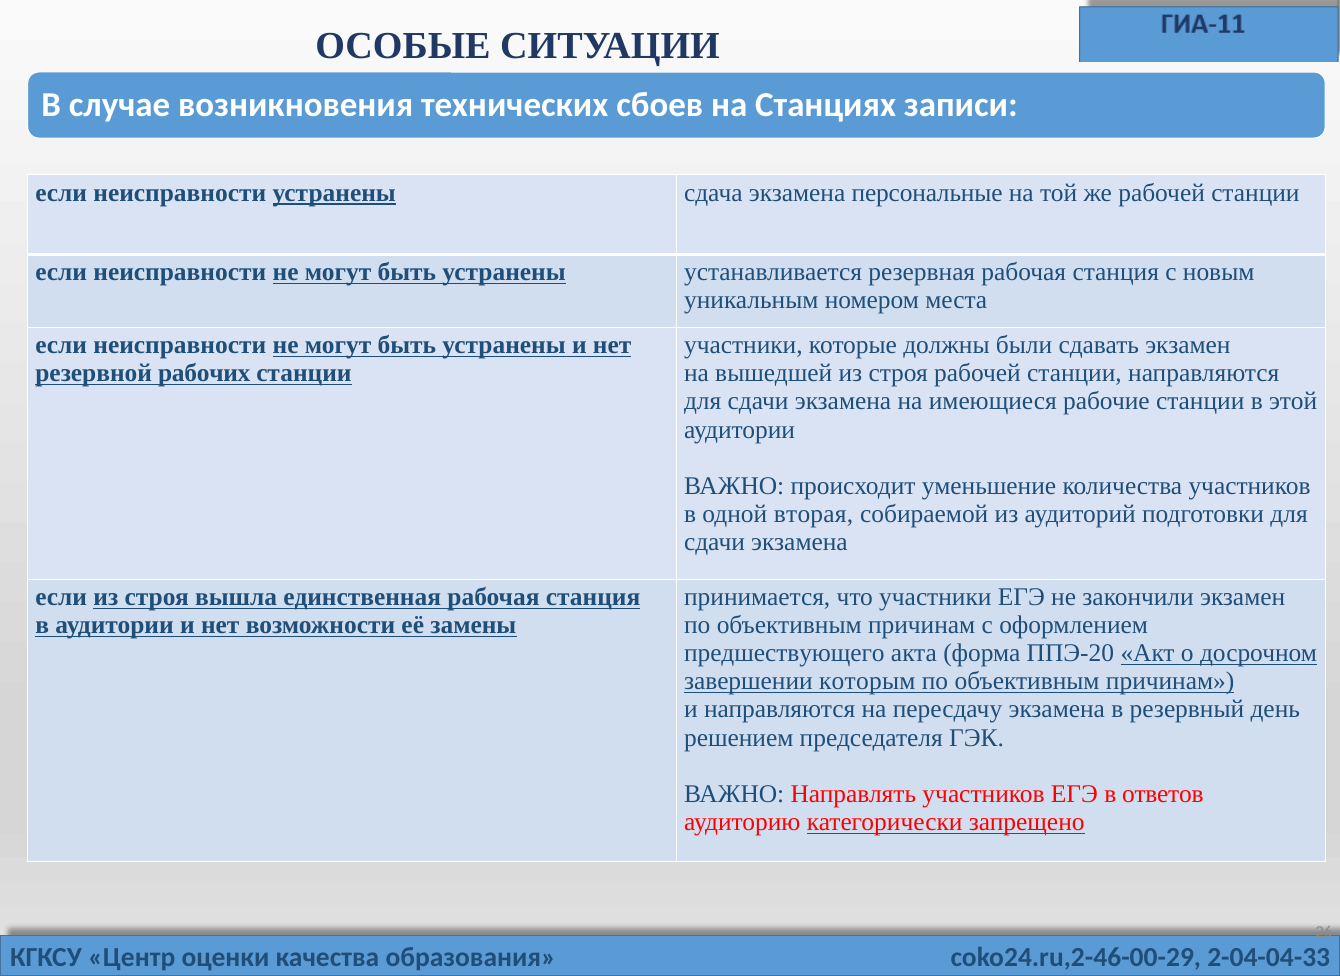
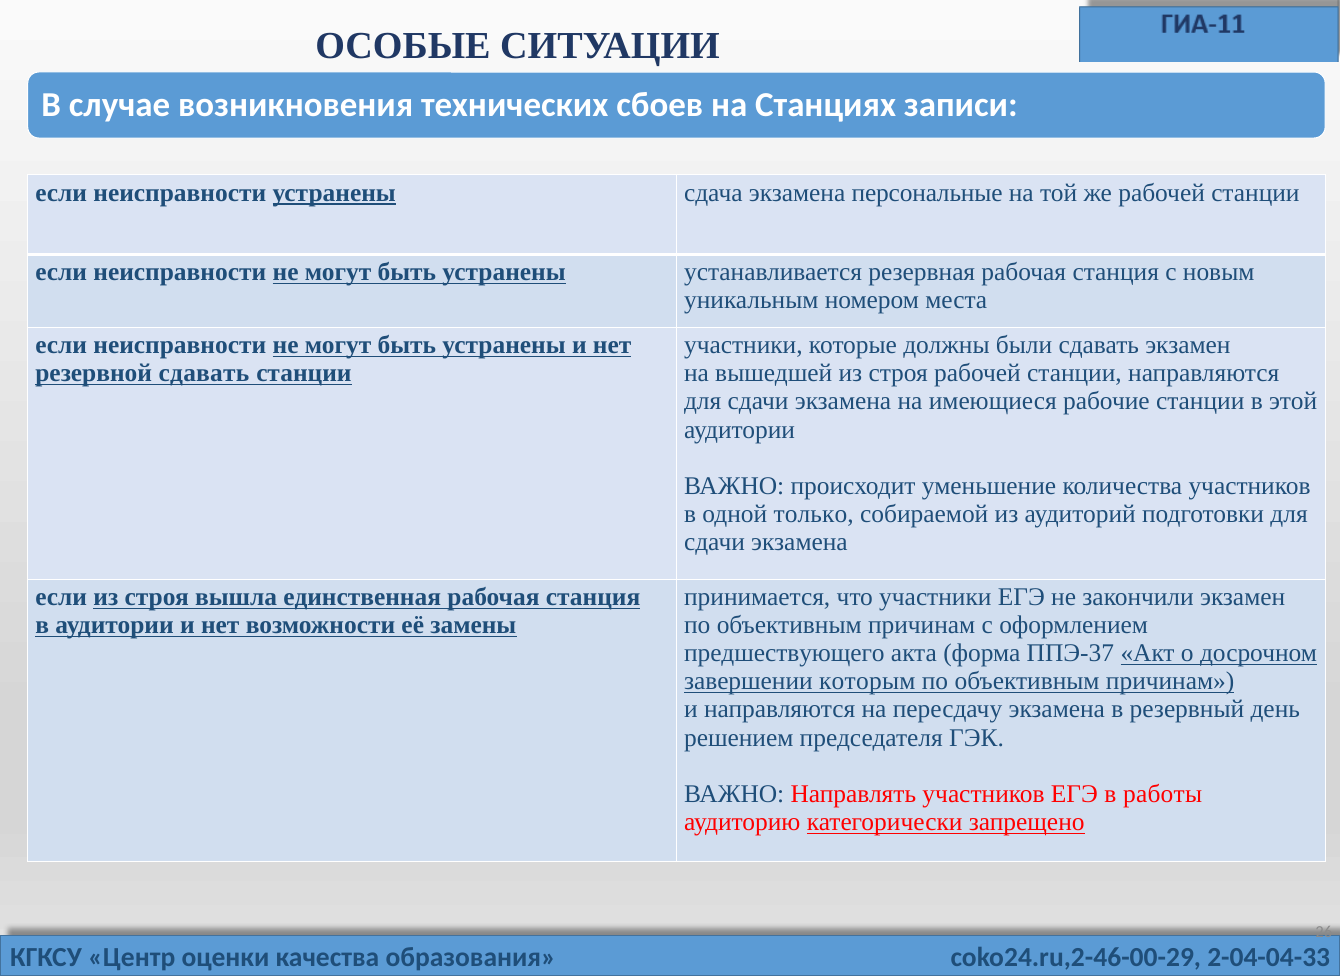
резервной рабочих: рабочих -> сдавать (204, 373)
вторая: вторая -> только (814, 514)
ППЭ-20: ППЭ-20 -> ППЭ-37 (1070, 653)
ответов: ответов -> работы (1163, 794)
